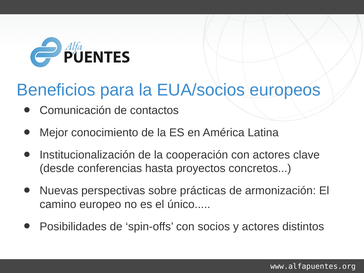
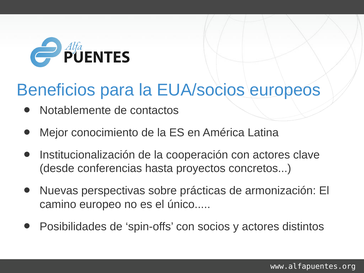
Comunicación: Comunicación -> Notablemente (75, 110)
